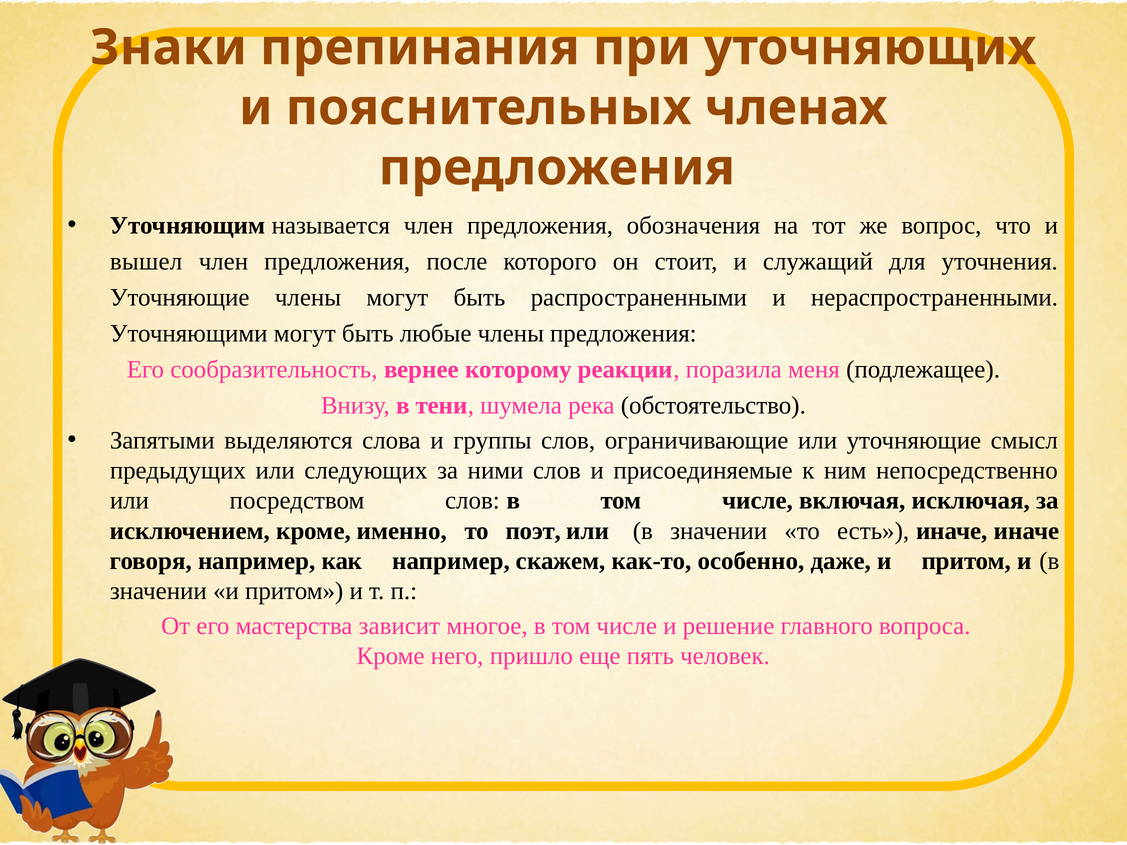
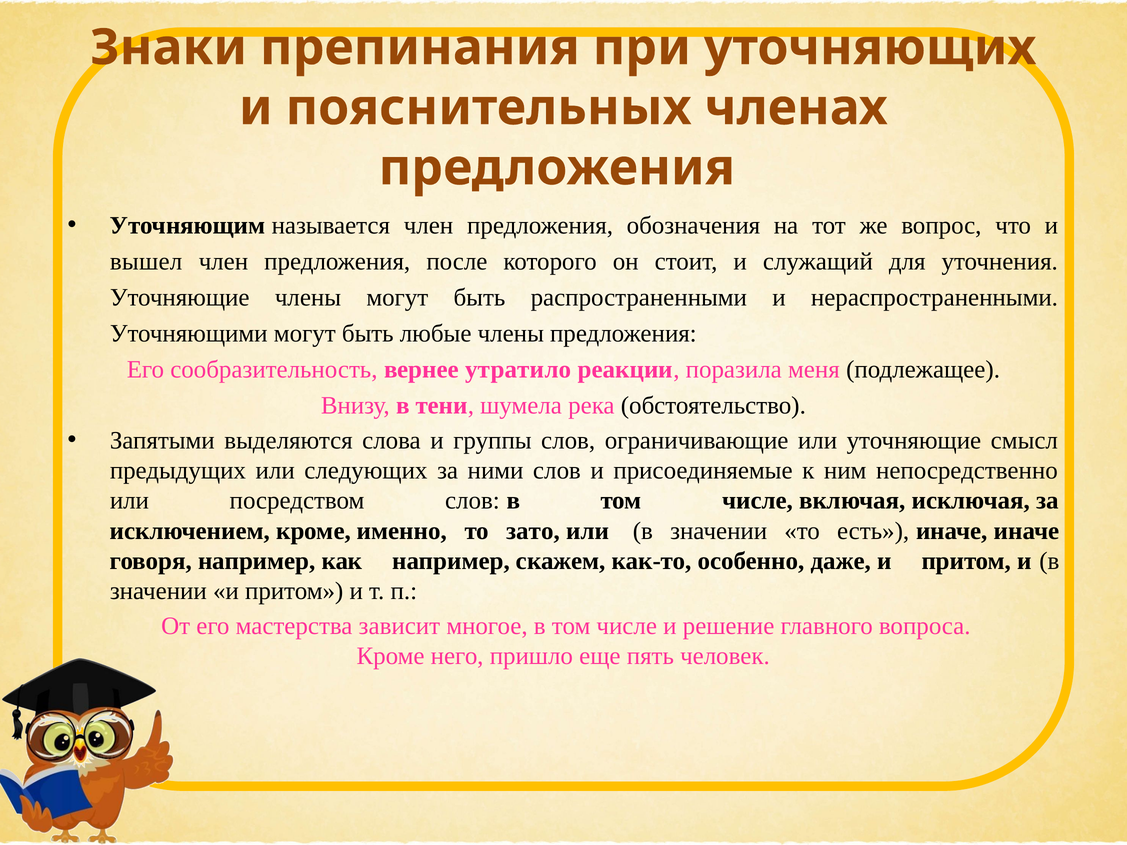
которому: которому -> утратило (518, 370)
поэт: поэт -> зато (533, 531)
